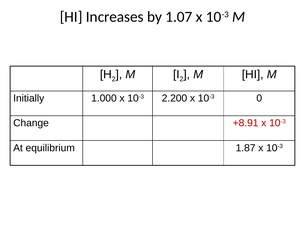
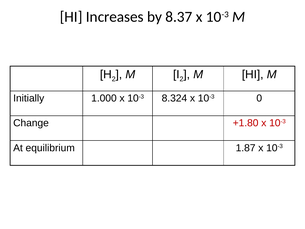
1.07: 1.07 -> 8.37 (179, 17)
2.200: 2.200 -> 8.324 (174, 98)
+8.91: +8.91 -> +1.80 (246, 123)
